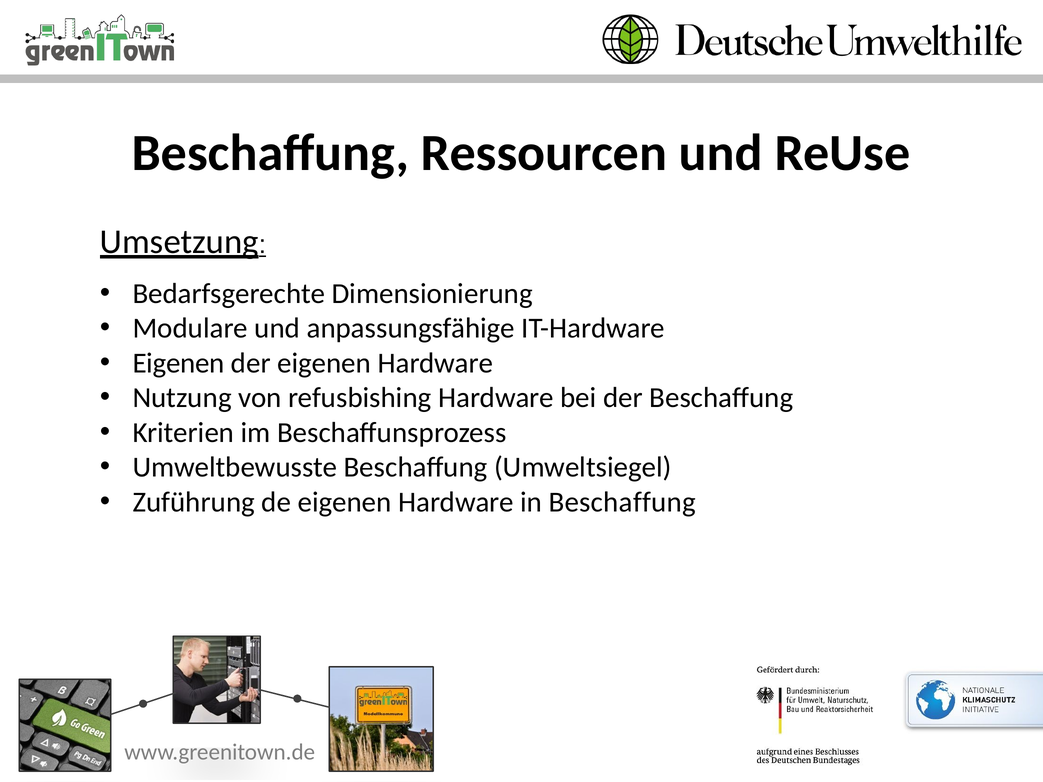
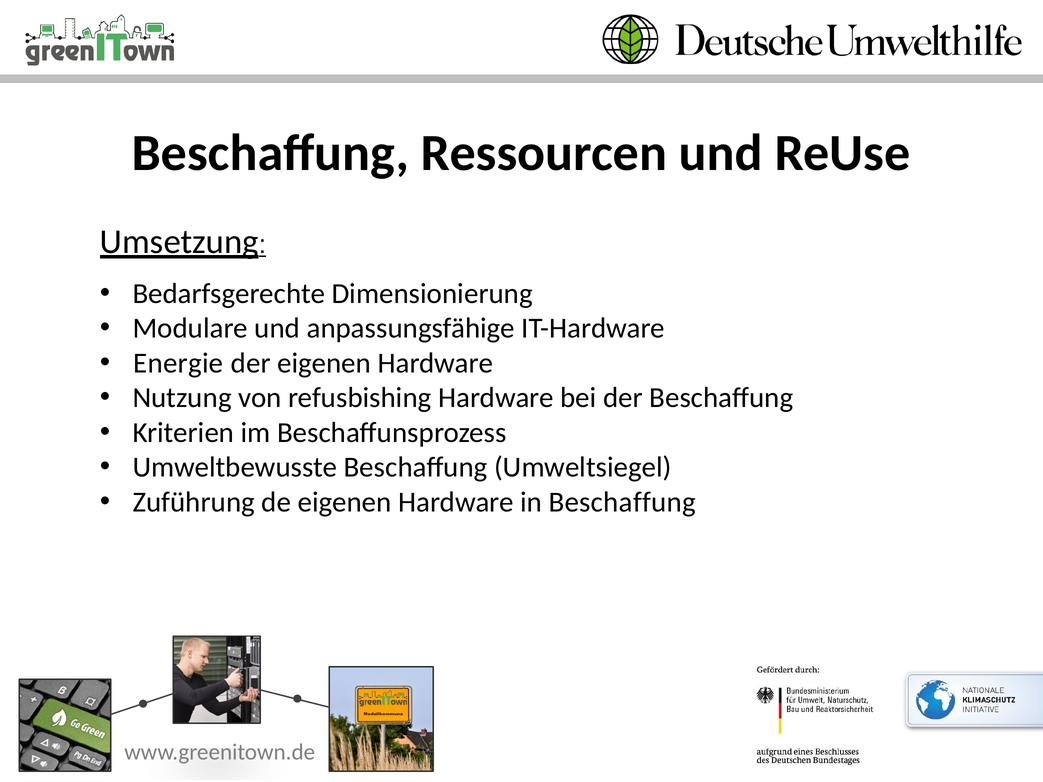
Eigenen: Eigenen -> Energie (178, 363)
